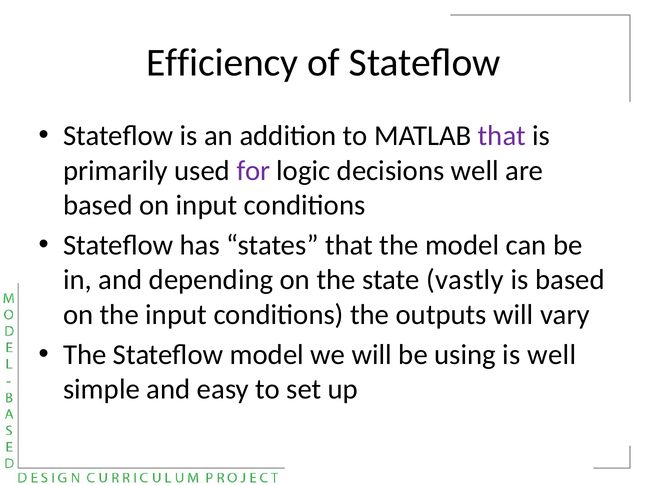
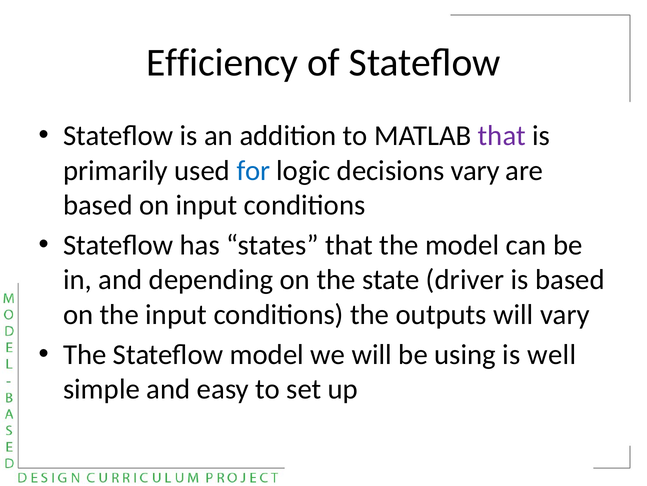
for colour: purple -> blue (253, 170)
decisions well: well -> vary (475, 170)
vastly: vastly -> driver (465, 280)
